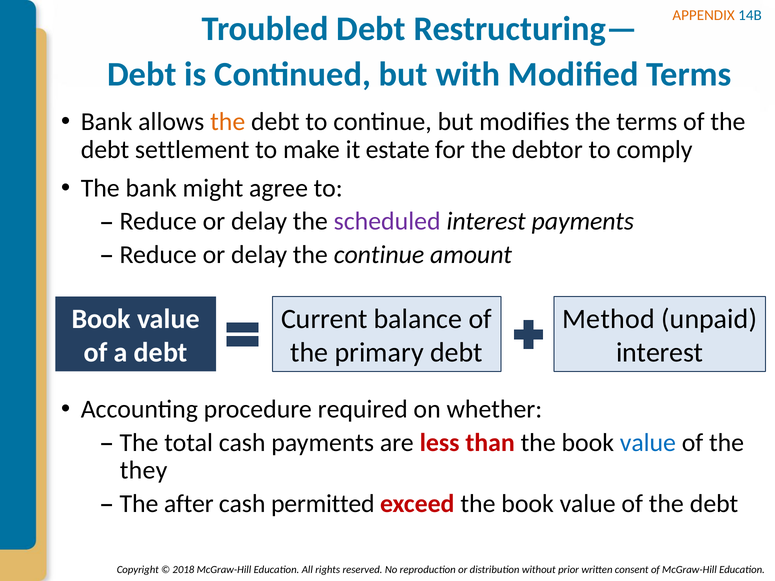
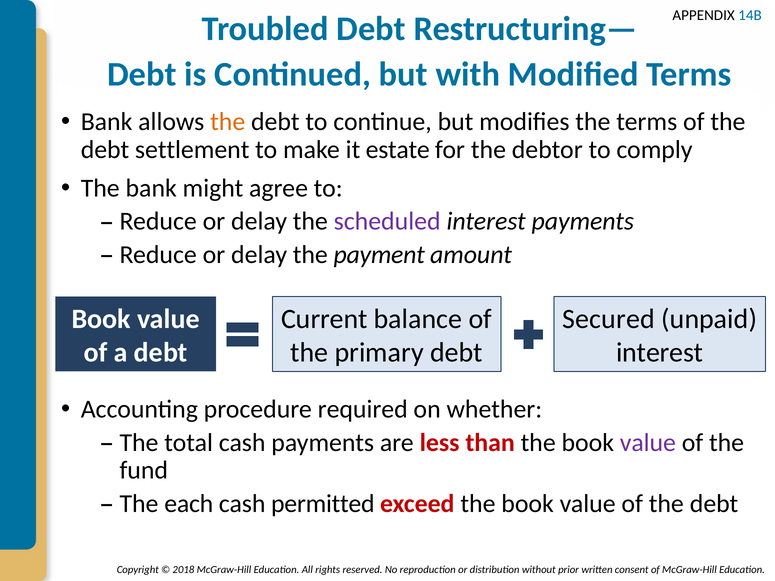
APPENDIX colour: orange -> black (704, 15)
the continue: continue -> payment (379, 255)
Method: Method -> Secured (609, 319)
value colour: blue -> purple (648, 443)
they: they -> fund (144, 471)
after: after -> each (189, 504)
